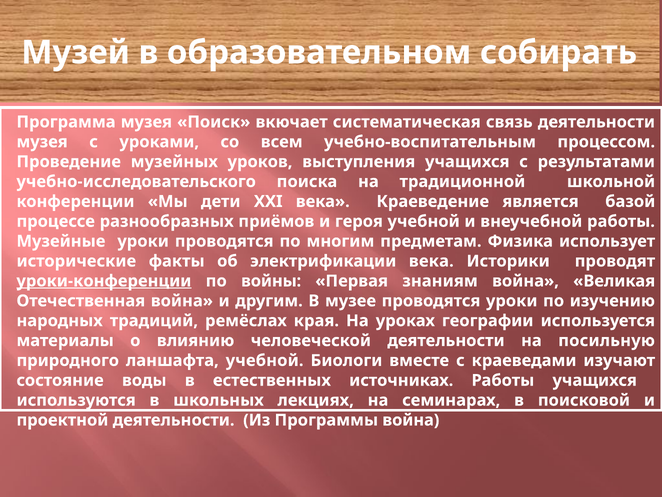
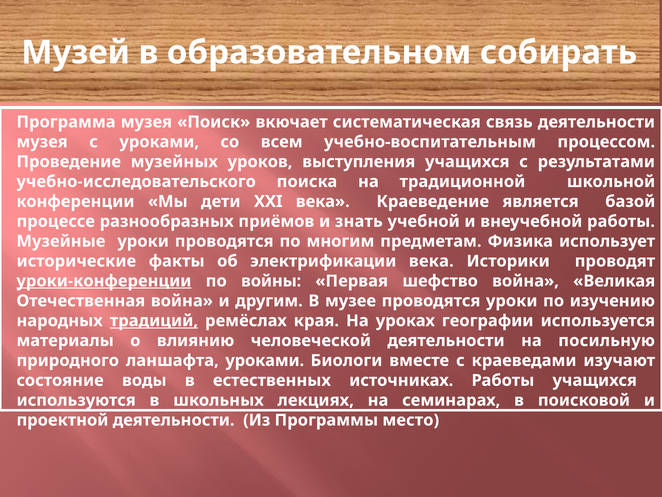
героя: героя -> знать (359, 221)
знаниям: знаниям -> шефство (440, 281)
традиций underline: none -> present (154, 320)
ланшафта учебной: учебной -> уроками (265, 360)
Программы война: война -> место (411, 420)
